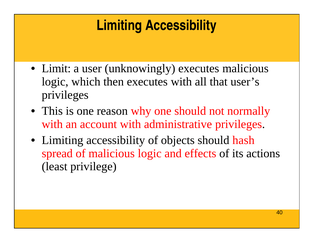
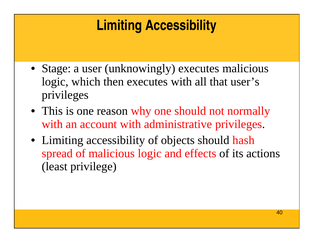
Limit: Limit -> Stage (56, 68)
